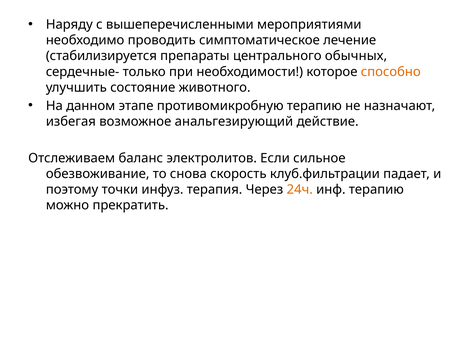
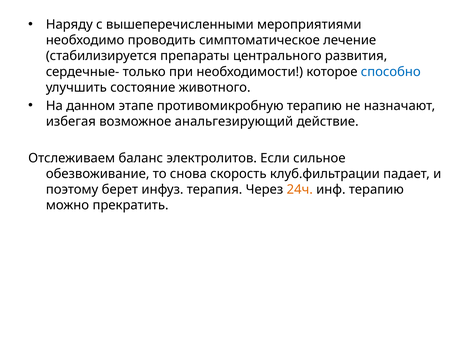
обычных: обычных -> развития (356, 56)
способно colour: orange -> blue (391, 72)
точки: точки -> берет (120, 189)
